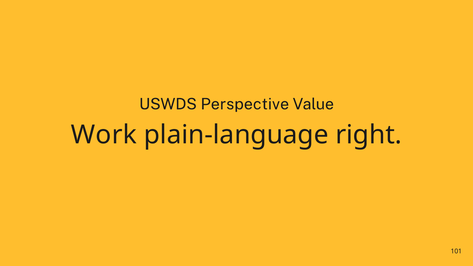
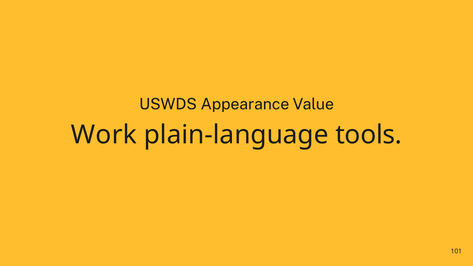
Perspective: Perspective -> Appearance (245, 104)
right: right -> tools (369, 135)
